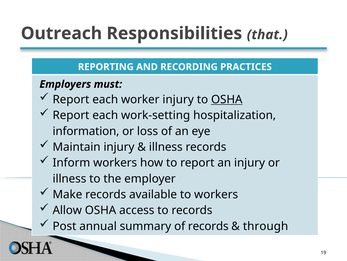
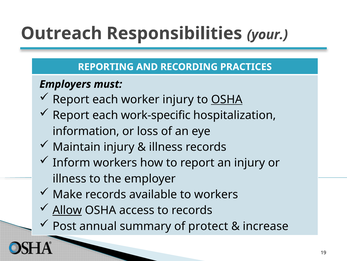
that: that -> your (267, 35)
work-setting: work-setting -> work-specific (156, 115)
Allow underline: none -> present (67, 210)
of records: records -> protect (208, 226)
through: through -> increase (266, 226)
